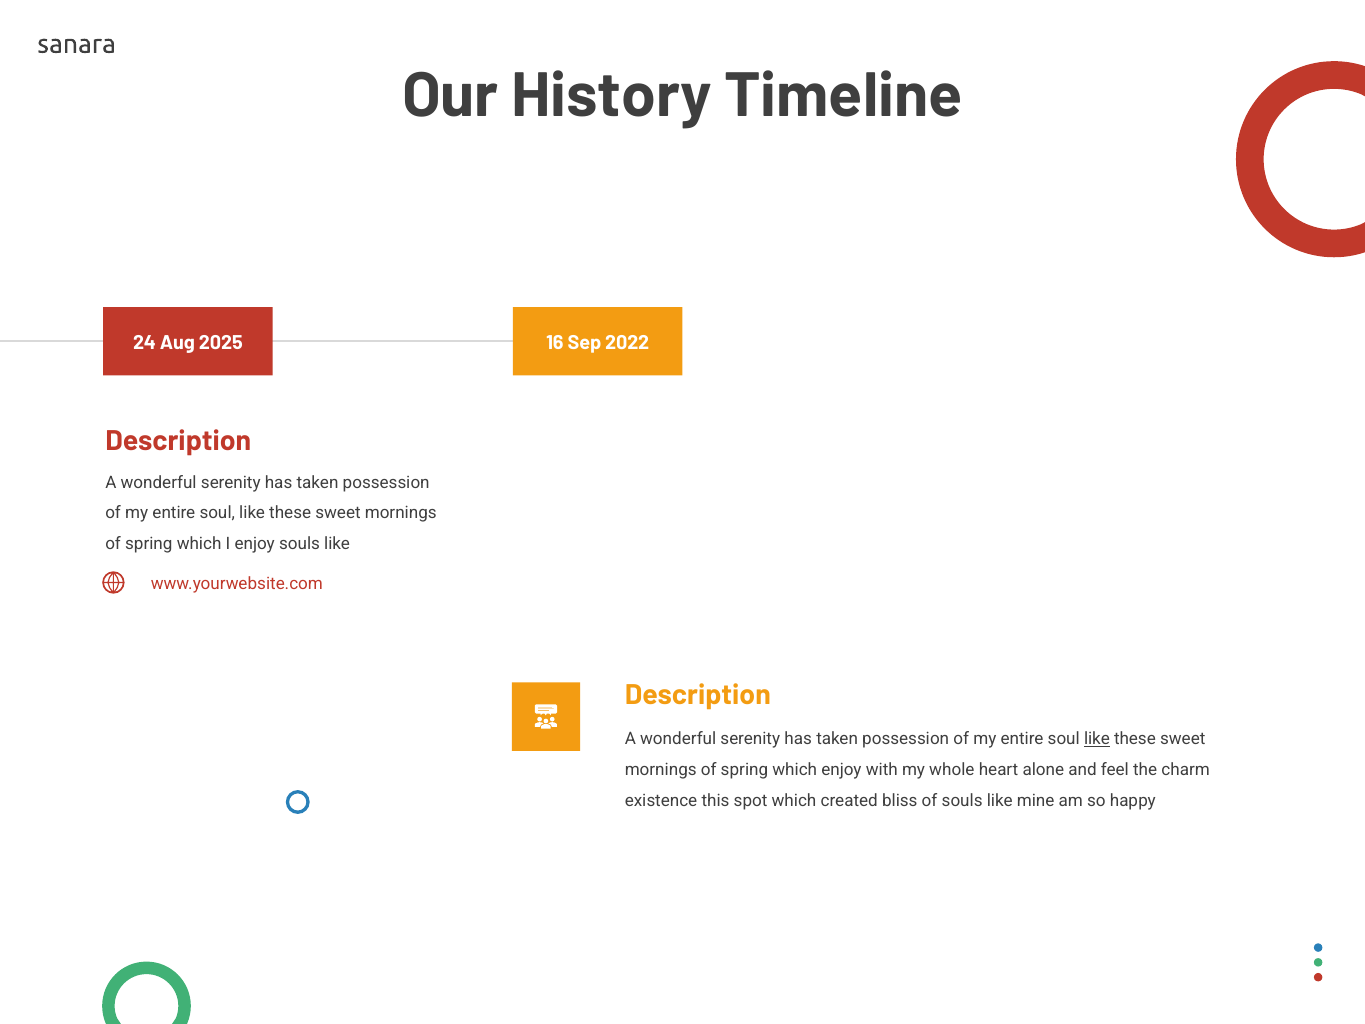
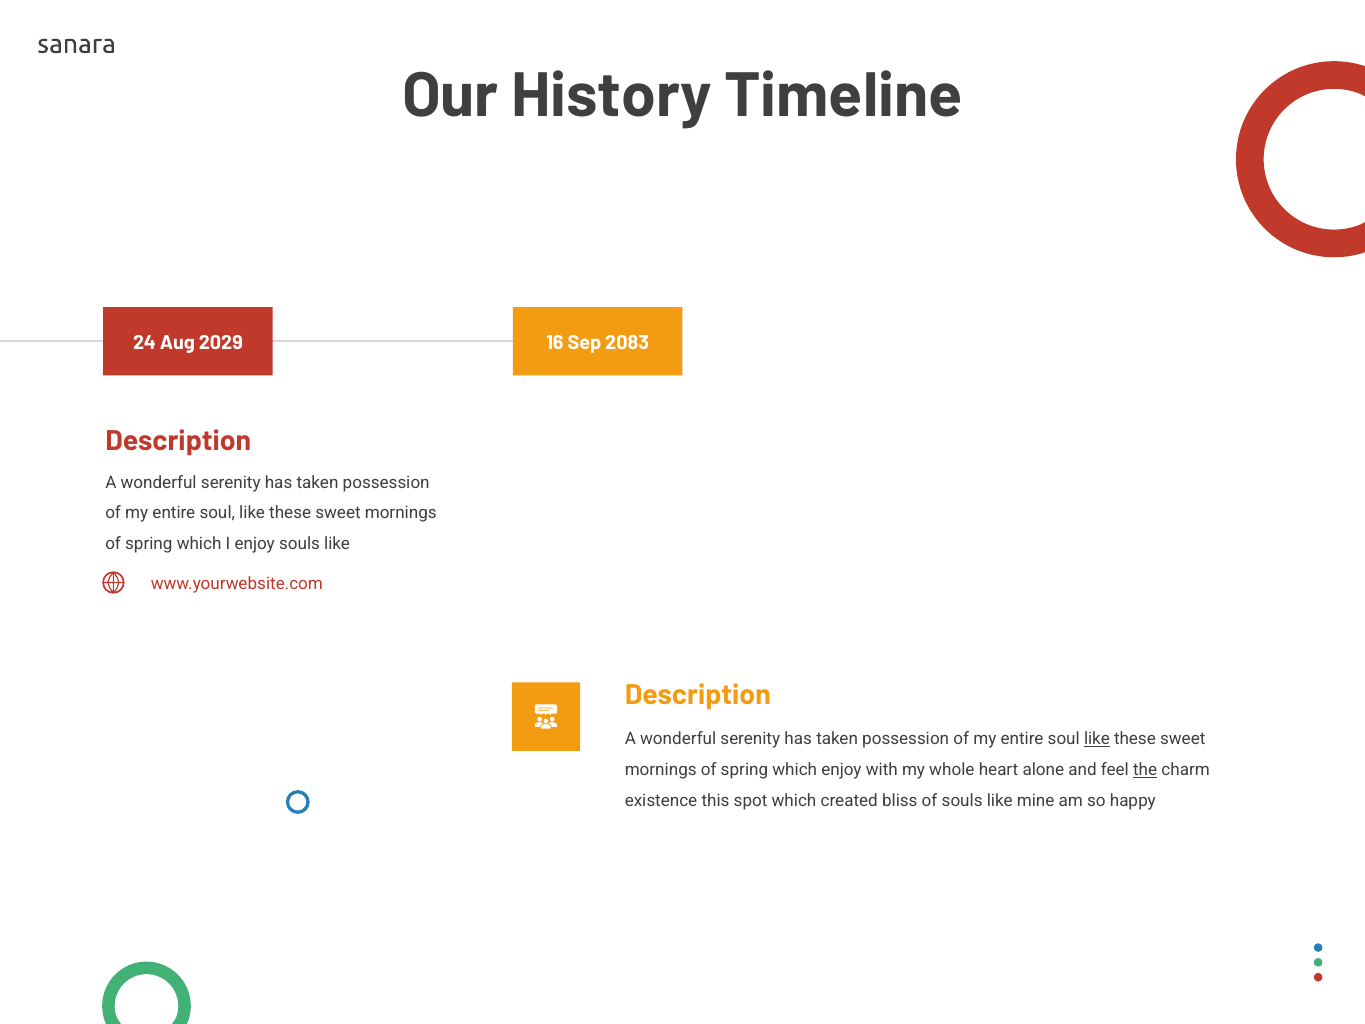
2025: 2025 -> 2029 (221, 343)
2022: 2022 -> 2083 (627, 343)
the underline: none -> present (1145, 770)
